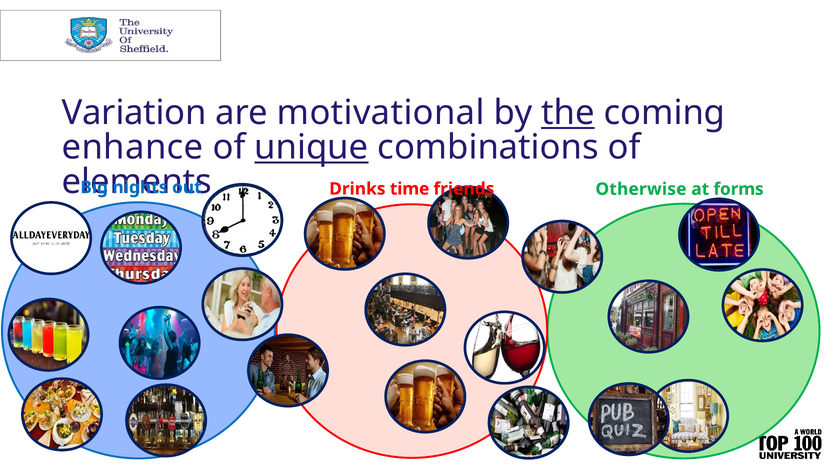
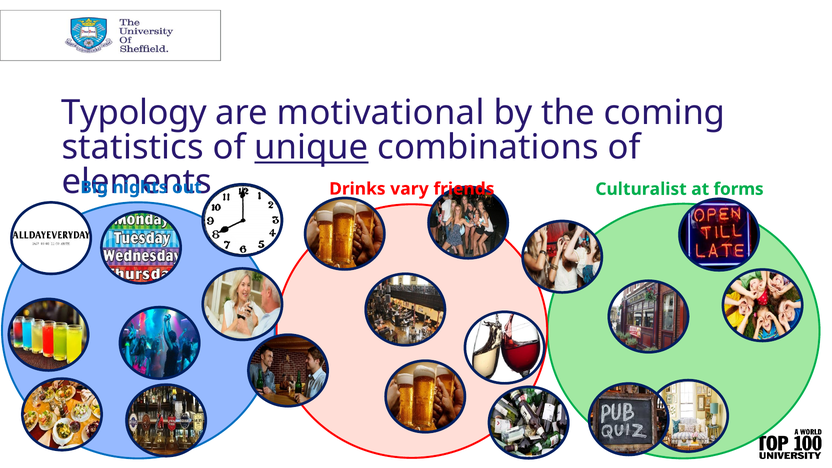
Variation: Variation -> Typology (134, 113)
the underline: present -> none (568, 113)
enhance: enhance -> statistics (133, 147)
time: time -> vary (409, 189)
Otherwise: Otherwise -> Culturalist (641, 189)
